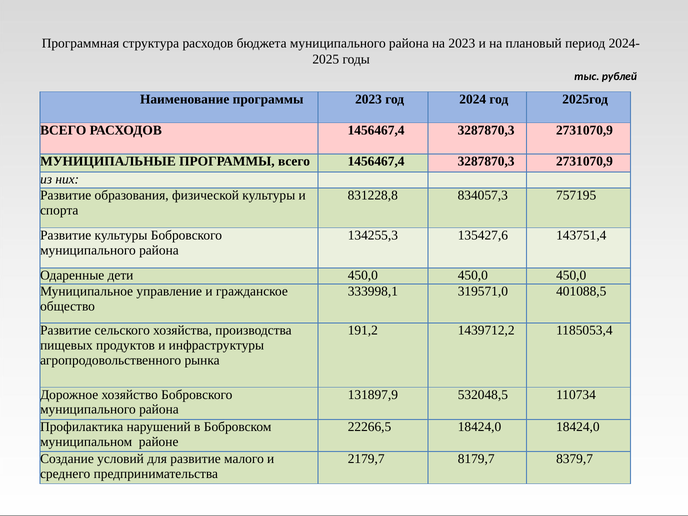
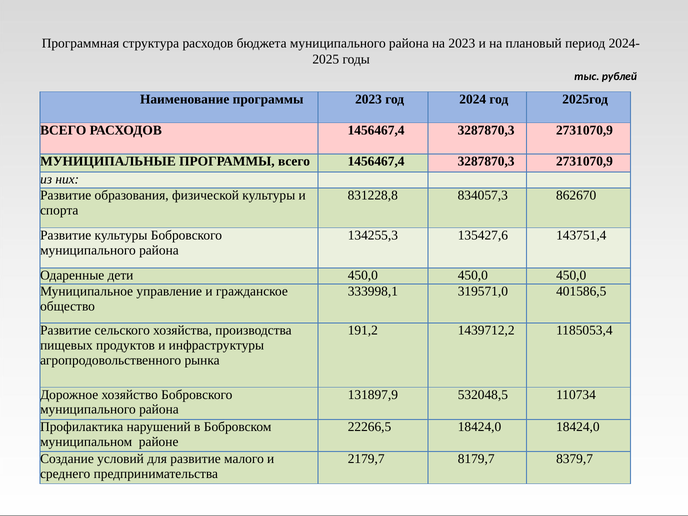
757195: 757195 -> 862670 (576, 196)
401088,5: 401088,5 -> 401586,5 (581, 292)
